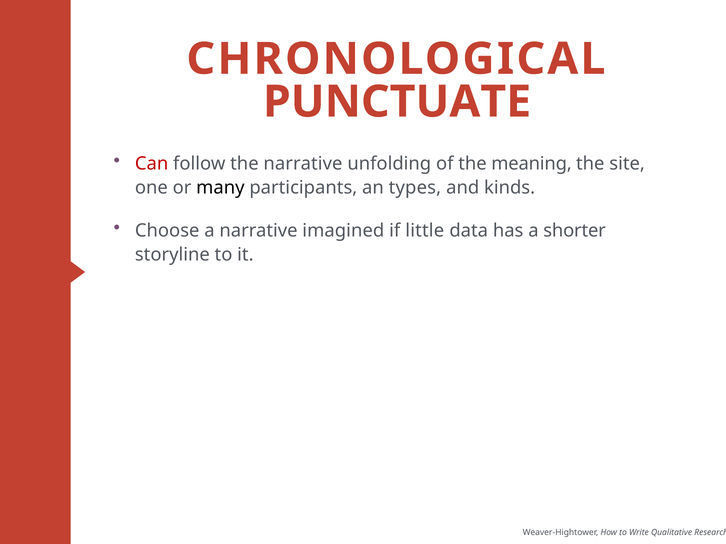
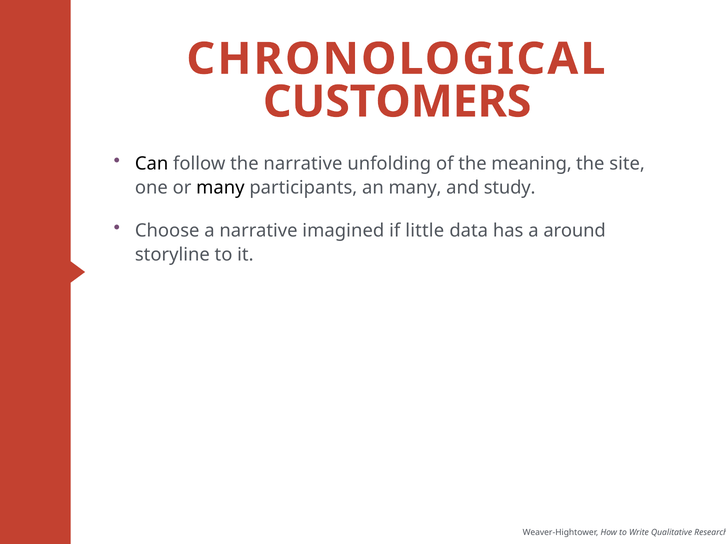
PUNCTUATE: PUNCTUATE -> CUSTOMERS (397, 102)
Can colour: red -> black (152, 164)
an types: types -> many (415, 188)
kinds: kinds -> study (510, 188)
shorter: shorter -> around (575, 231)
